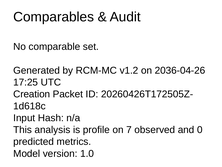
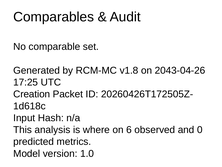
v1.2: v1.2 -> v1.8 (129, 70)
2036-04-26: 2036-04-26 -> 2043-04-26 (180, 70)
profile: profile -> where (96, 129)
7: 7 -> 6 (129, 129)
